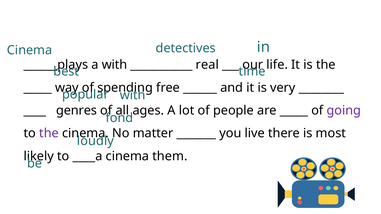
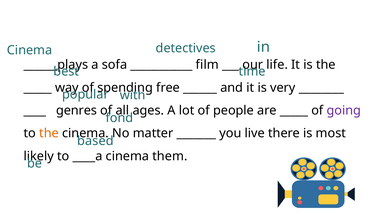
a with: with -> sofa (115, 65)
real: real -> film (207, 65)
the colour: purple -> orange (49, 133)
loudly: loudly -> based (95, 141)
